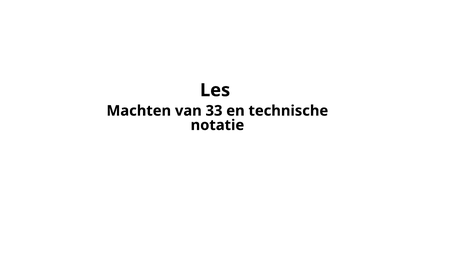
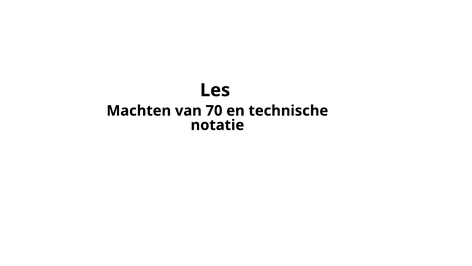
33: 33 -> 70 (214, 111)
